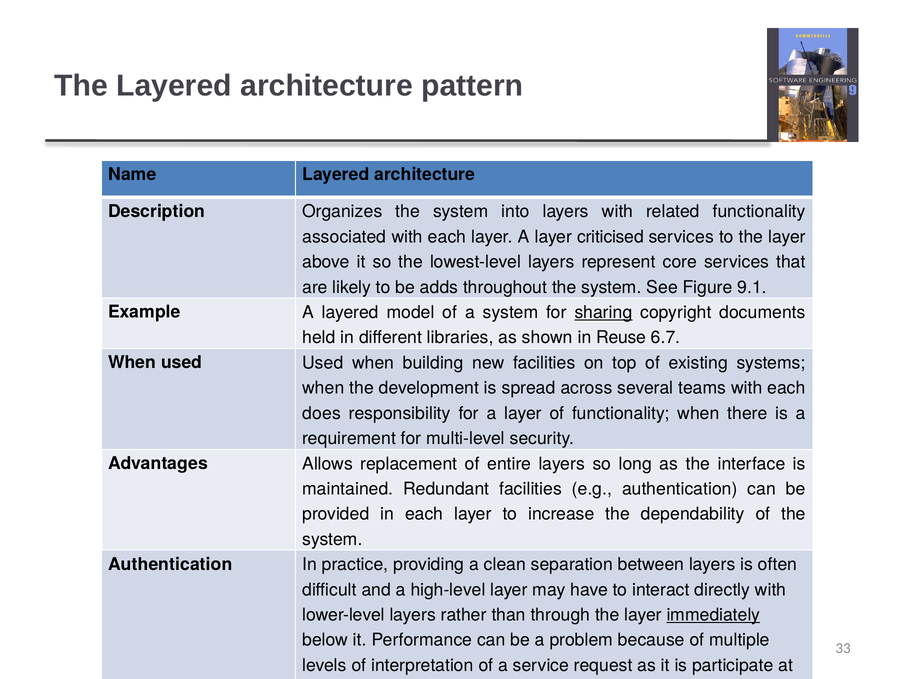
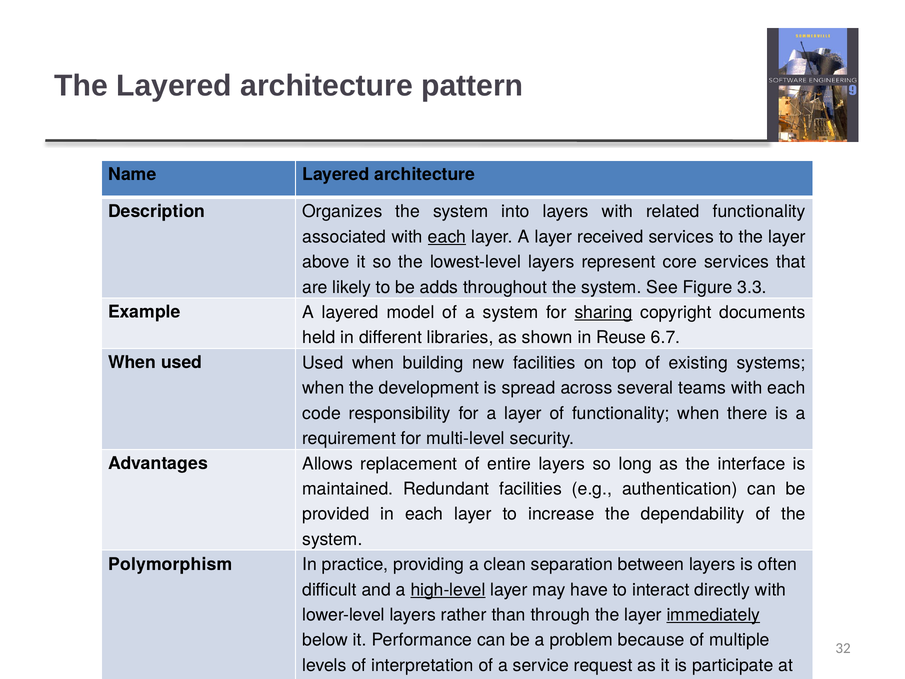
each underline: none -> present (447, 237)
criticised: criticised -> received (610, 237)
9.1: 9.1 -> 3.3 (752, 287)
does: does -> code (322, 413)
Authentication: Authentication -> Polymorphism (170, 564)
high-level underline: none -> present (448, 590)
33: 33 -> 32 (843, 648)
